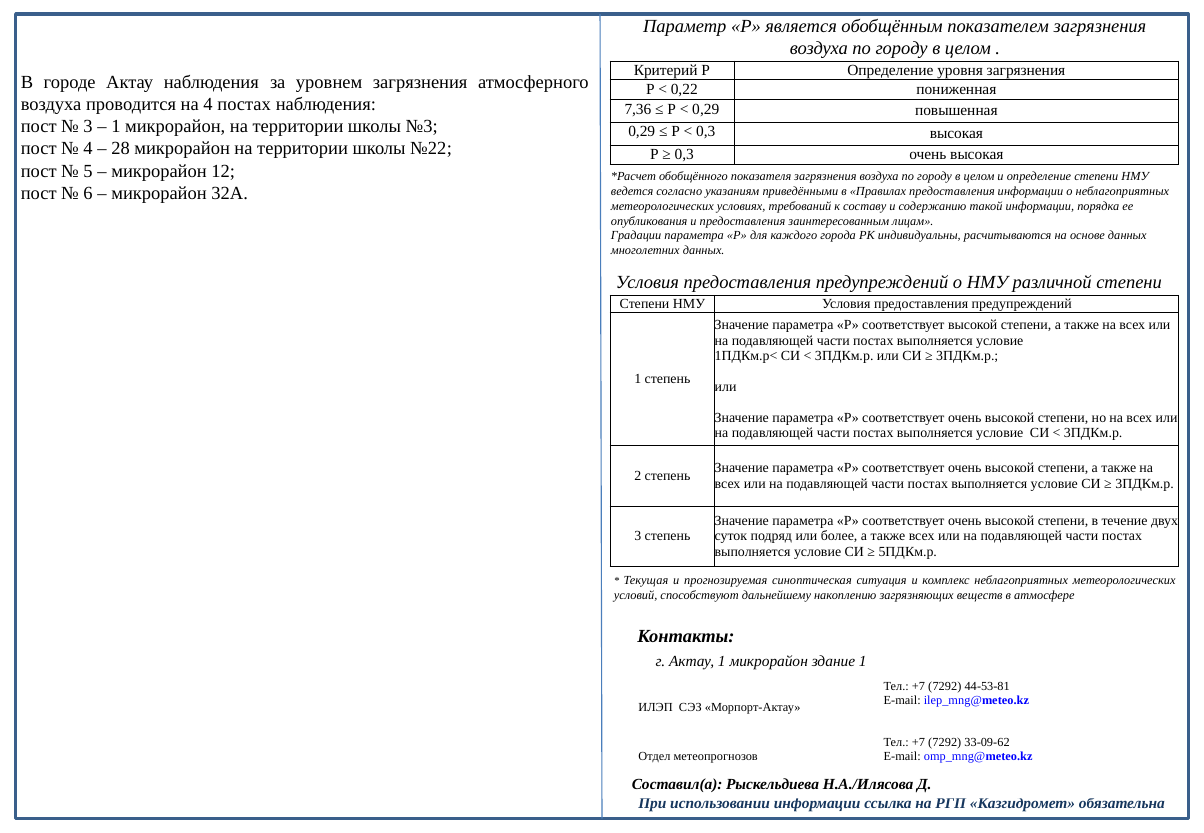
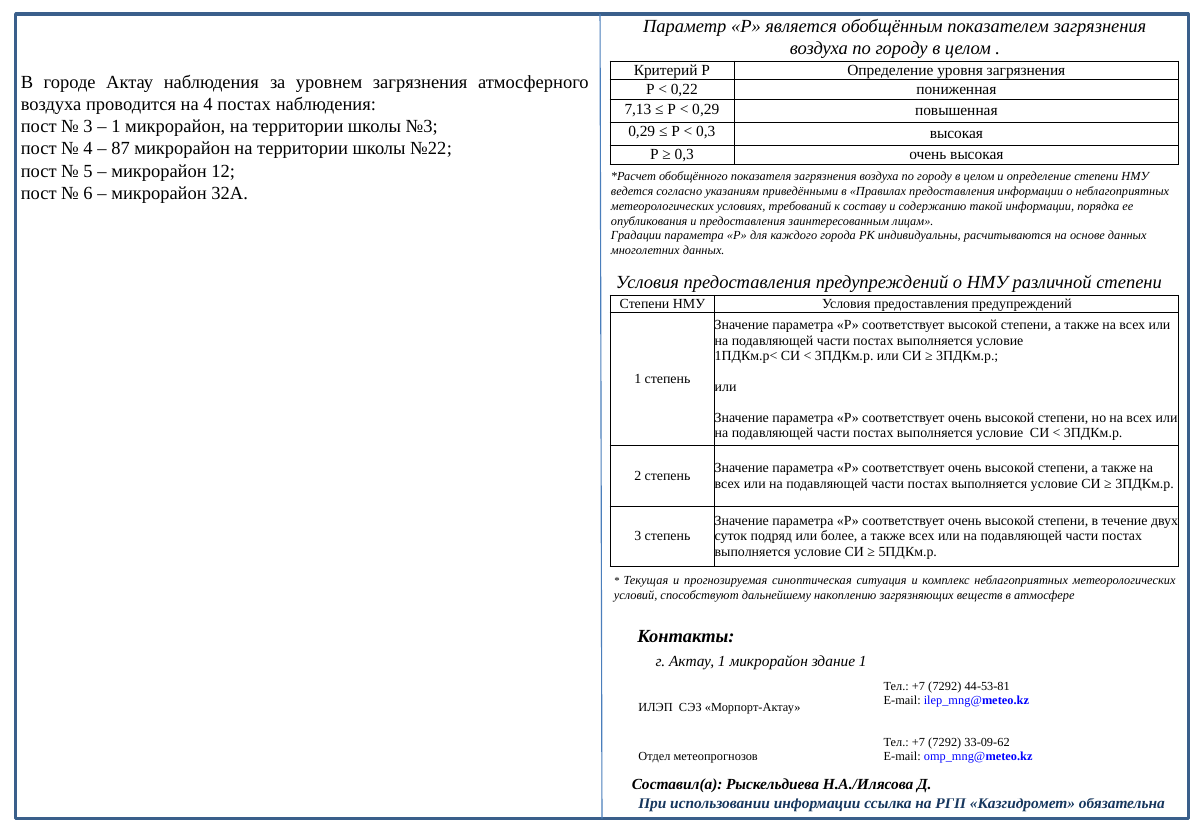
7,36: 7,36 -> 7,13 (638, 109)
28: 28 -> 87 (121, 149)
